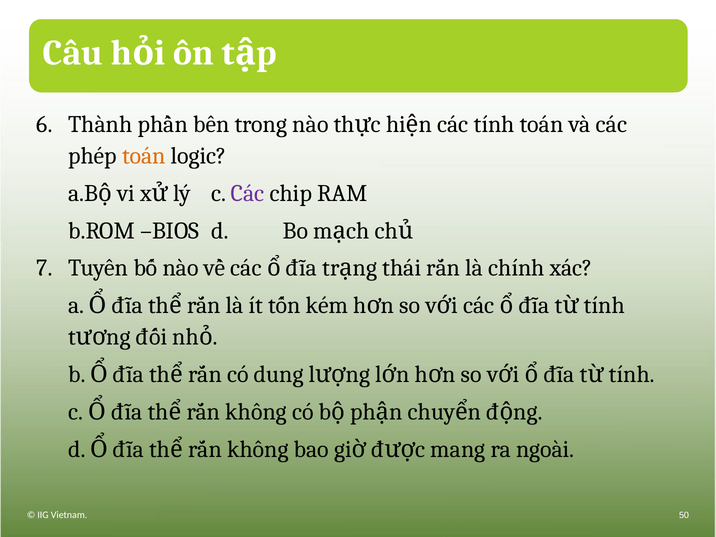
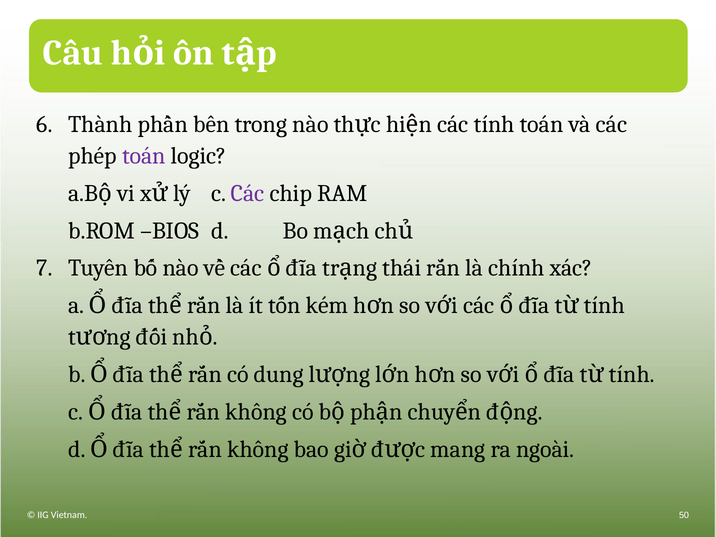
toán colour: orange -> purple (144, 156)
